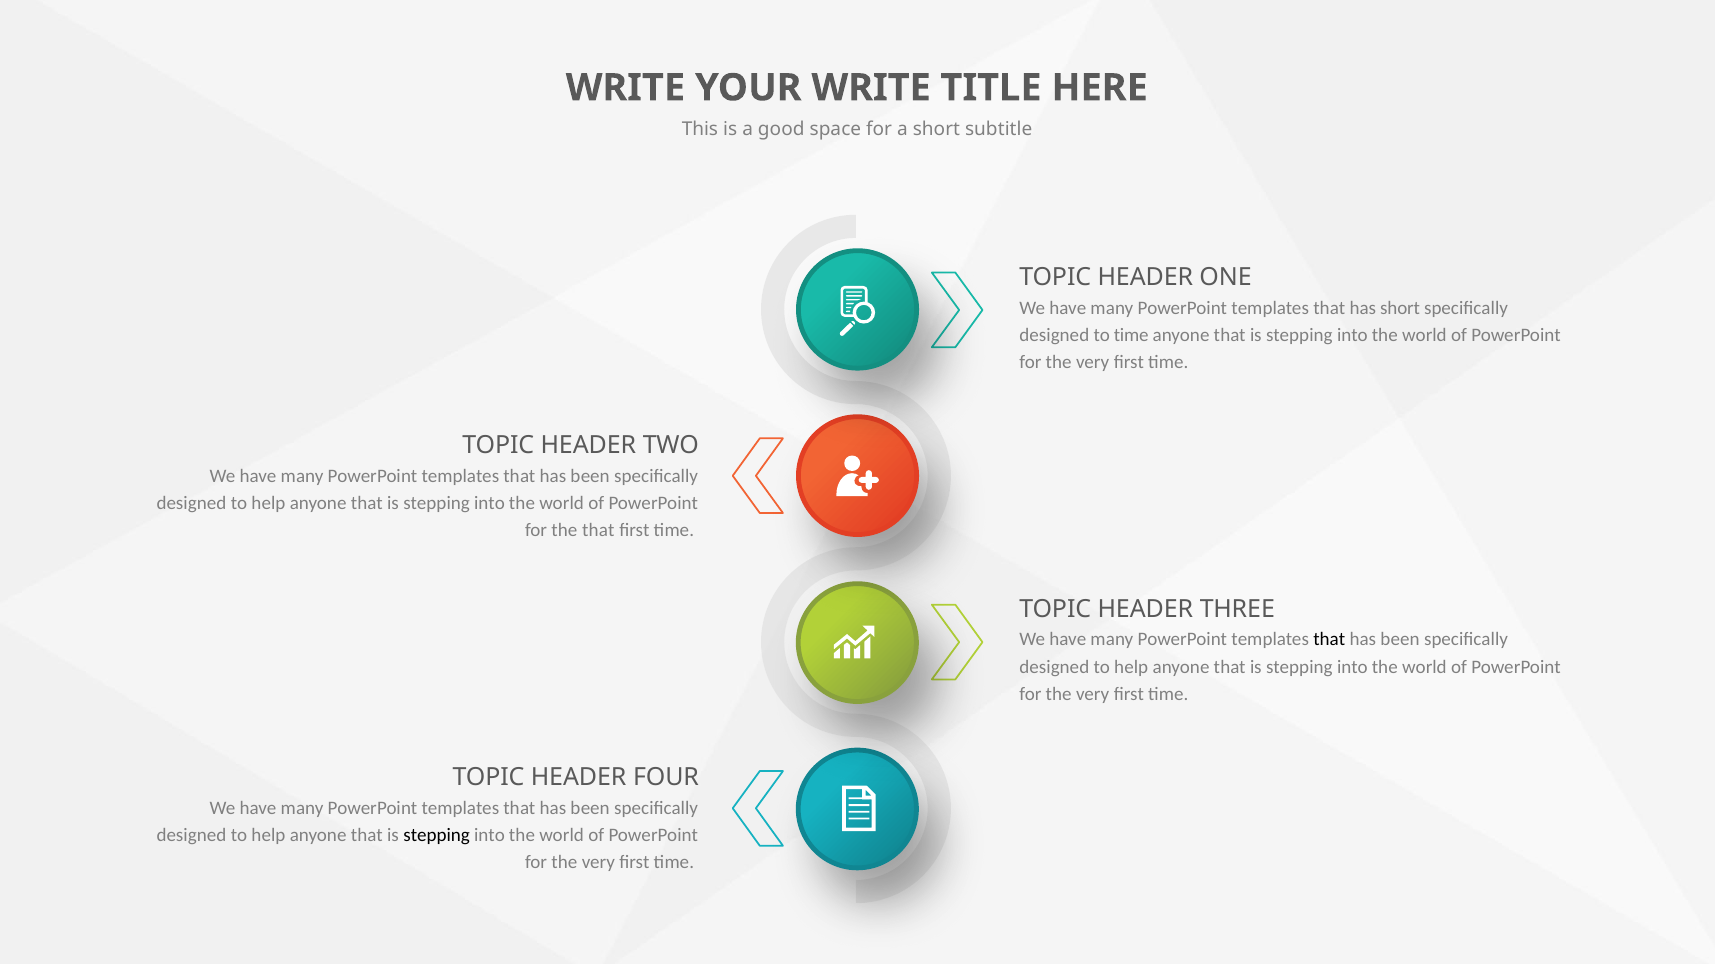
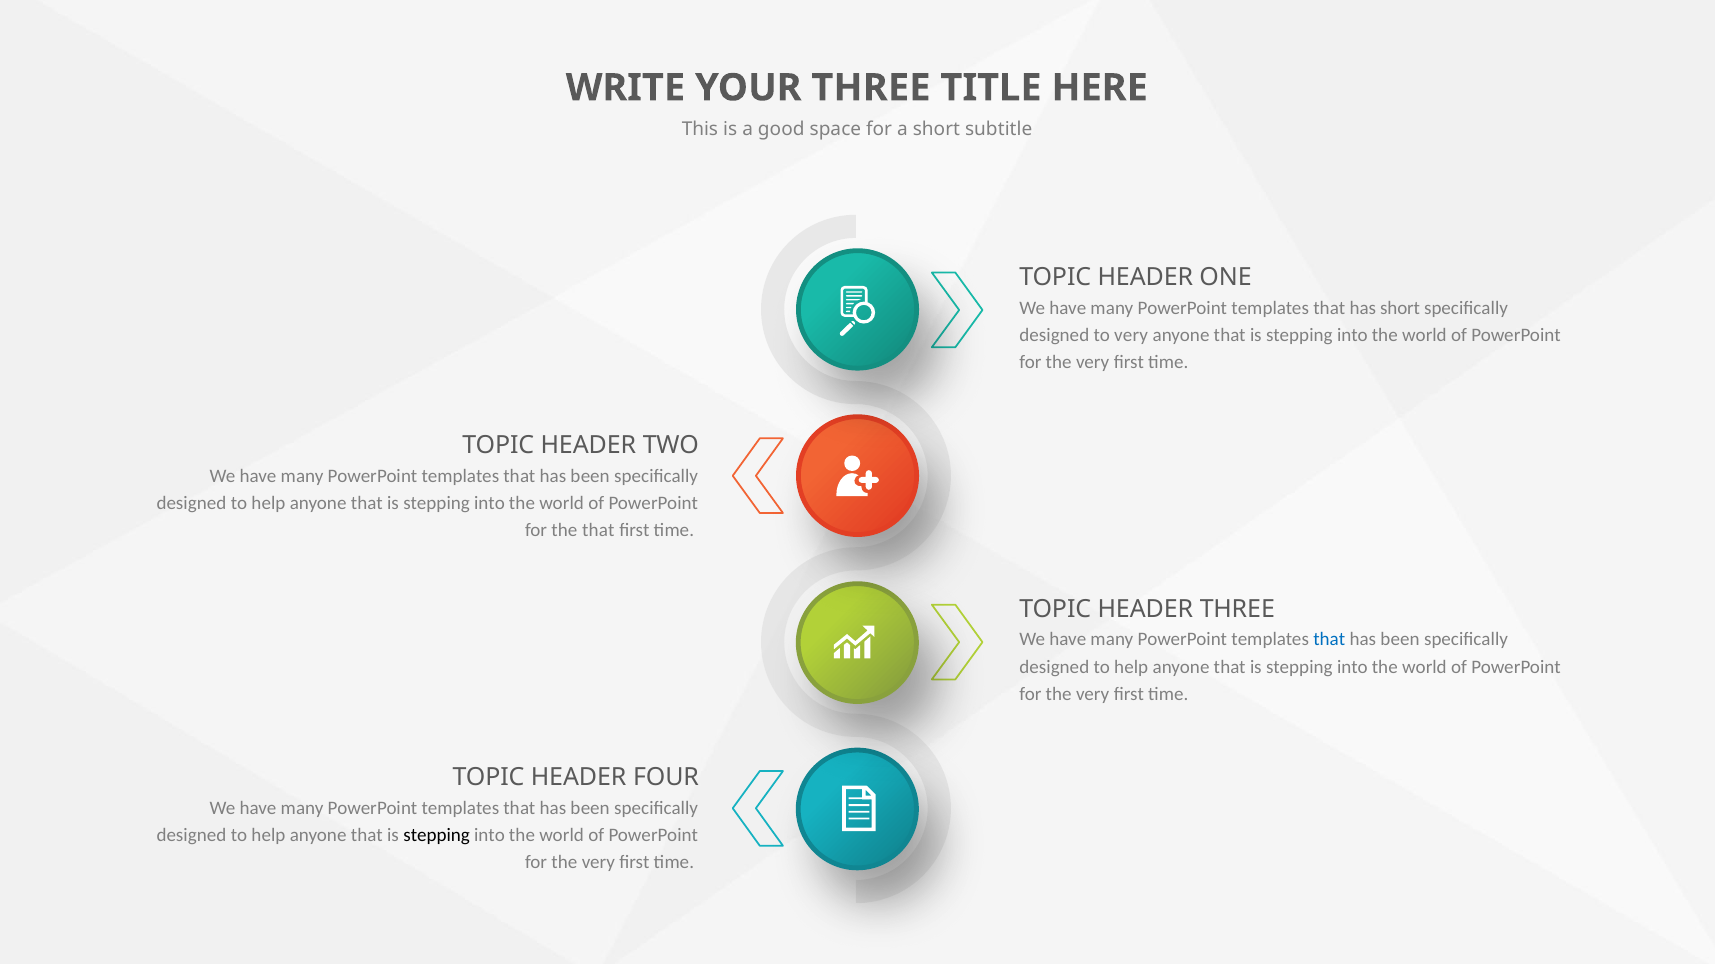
YOUR WRITE: WRITE -> THREE (871, 88)
to time: time -> very (1131, 335)
that colour: black -> blue (1329, 640)
